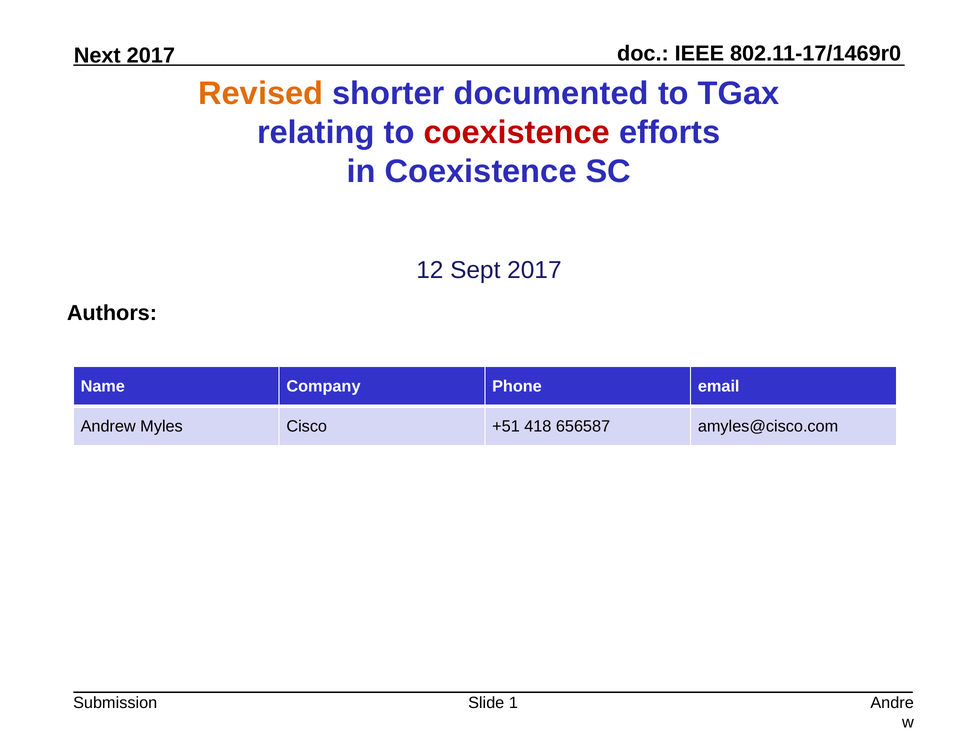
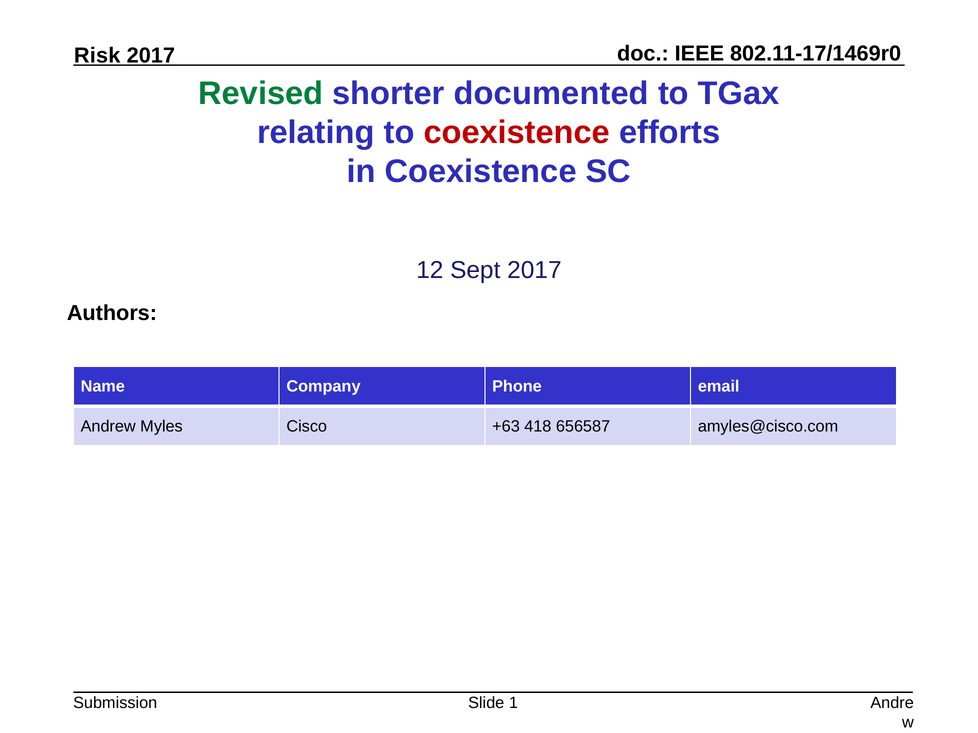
Next: Next -> Risk (97, 56)
Revised colour: orange -> green (261, 94)
+51: +51 -> +63 (506, 426)
